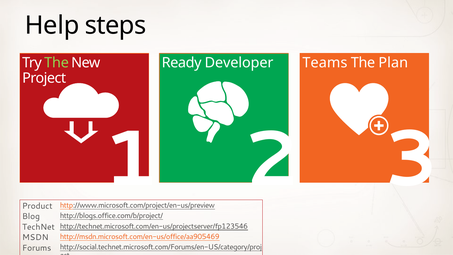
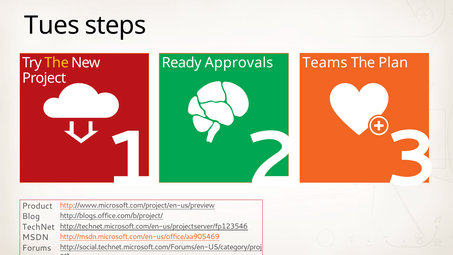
Help: Help -> Tues (52, 25)
The colour: light green -> yellow (57, 63)
Developer: Developer -> Approvals (239, 63)
